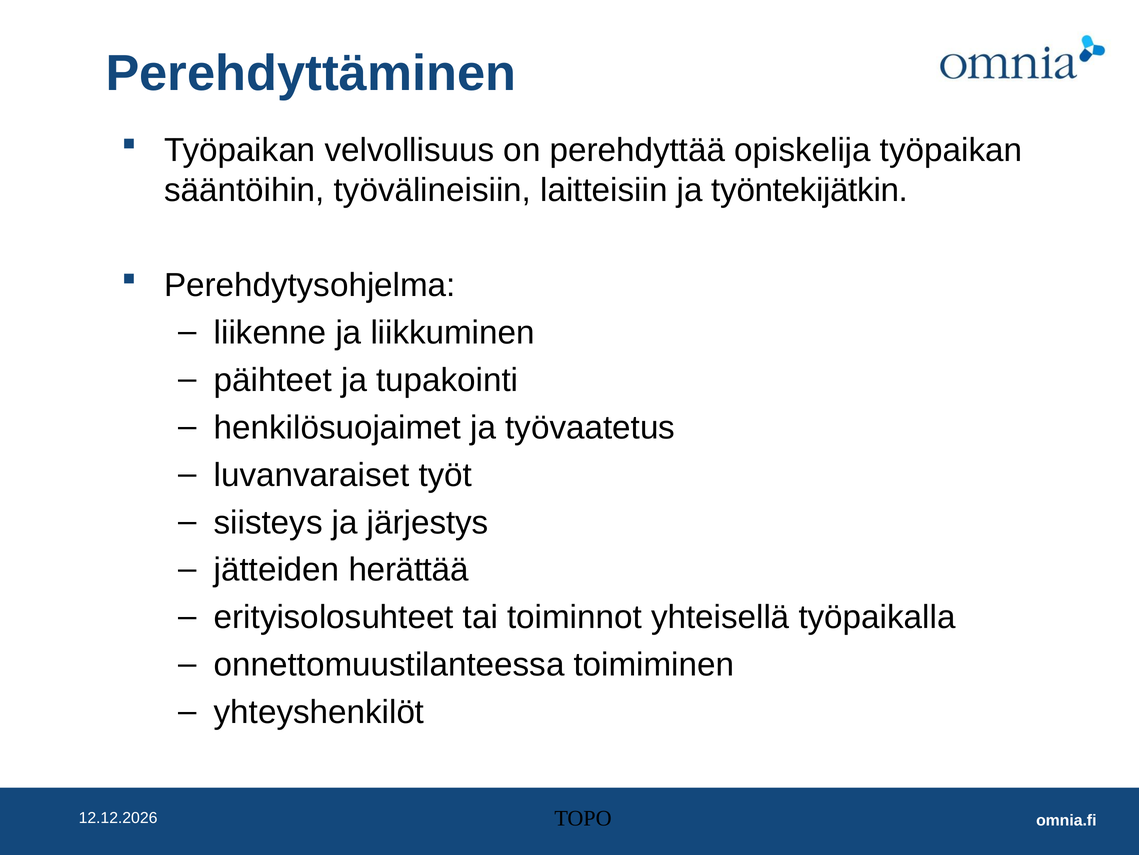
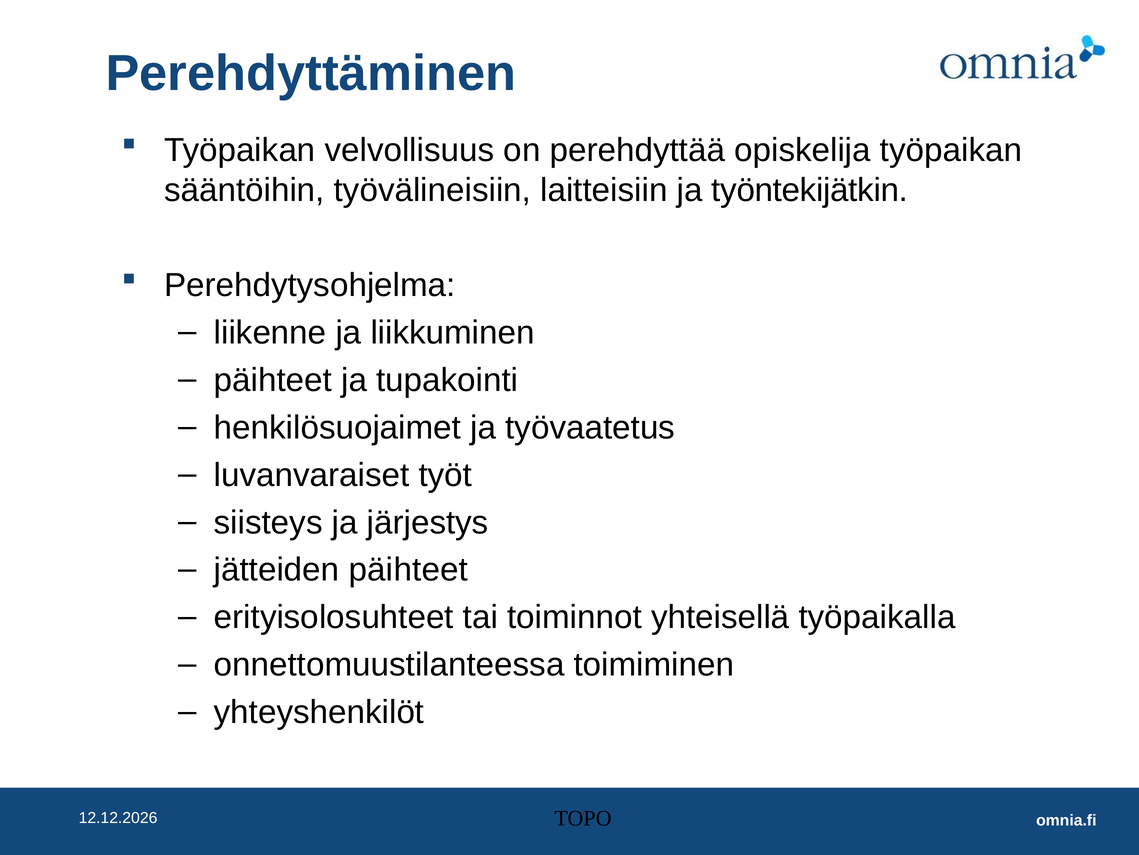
jätteiden herättää: herättää -> päihteet (408, 570)
